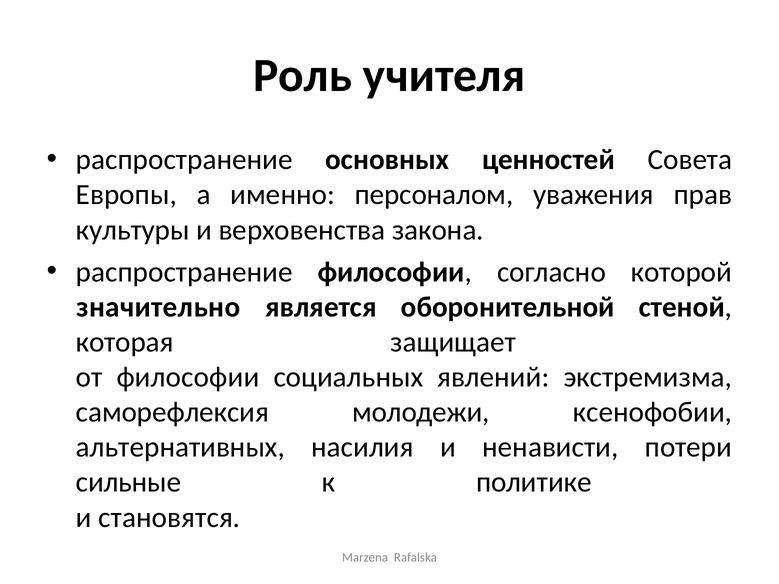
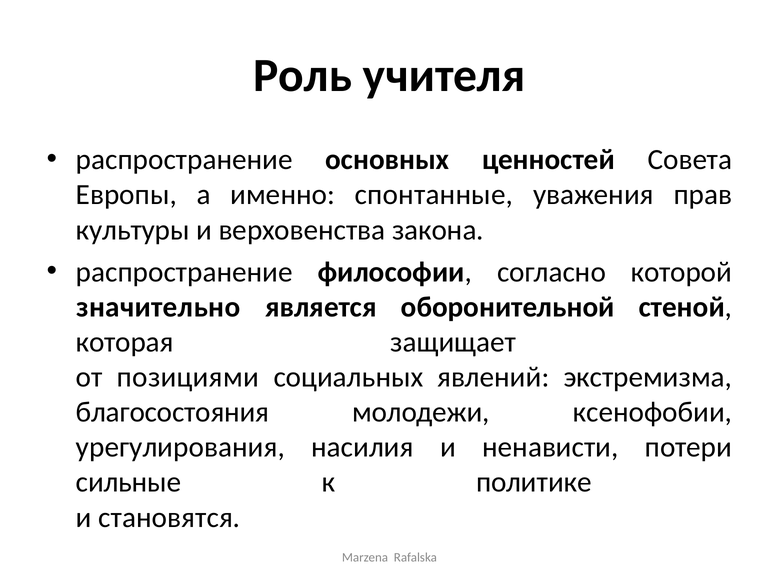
персоналом: персоналом -> спонтанные (434, 195)
от философии: философии -> позициями (188, 377)
саморефлексия: саморефлексия -> благосостояния (172, 412)
альтернативных: альтернативных -> урегулирования (180, 447)
